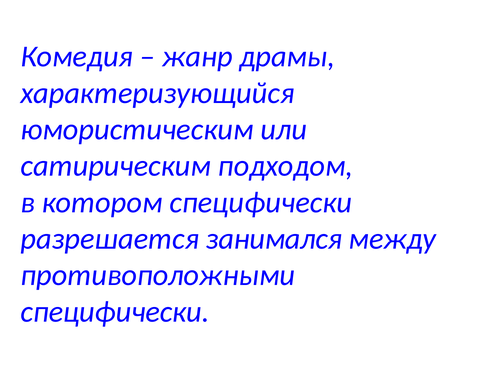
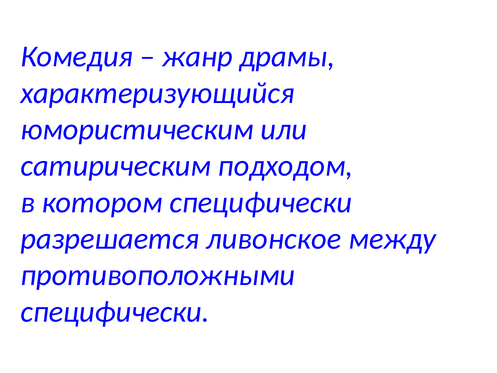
занимался: занимался -> ливонское (274, 239)
